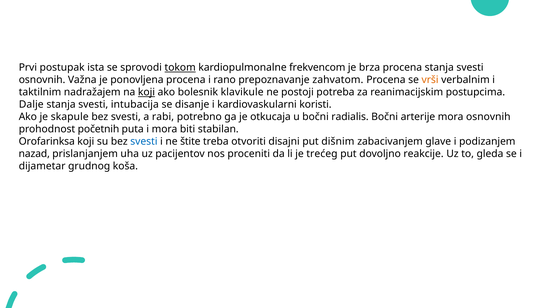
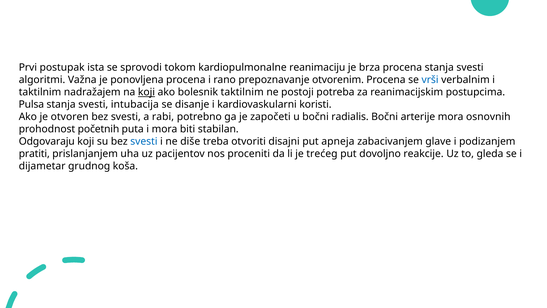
tokom underline: present -> none (180, 67)
frekvencom: frekvencom -> reanimaciju (317, 67)
osnovnih: osnovnih -> algoritmi (42, 80)
zahvatom: zahvatom -> otvorenim (338, 80)
vrši colour: orange -> blue (430, 80)
bolesnik klavikule: klavikule -> taktilnim (242, 92)
Dalje: Dalje -> Pulsa (31, 104)
skapule: skapule -> otvoren (70, 117)
otkucaja: otkucaja -> započeti (270, 117)
Orofarinksa: Orofarinksa -> Odgovaraju (47, 141)
štite: štite -> diše (190, 141)
dišnim: dišnim -> apneja (338, 141)
nazad: nazad -> pratiti (34, 154)
